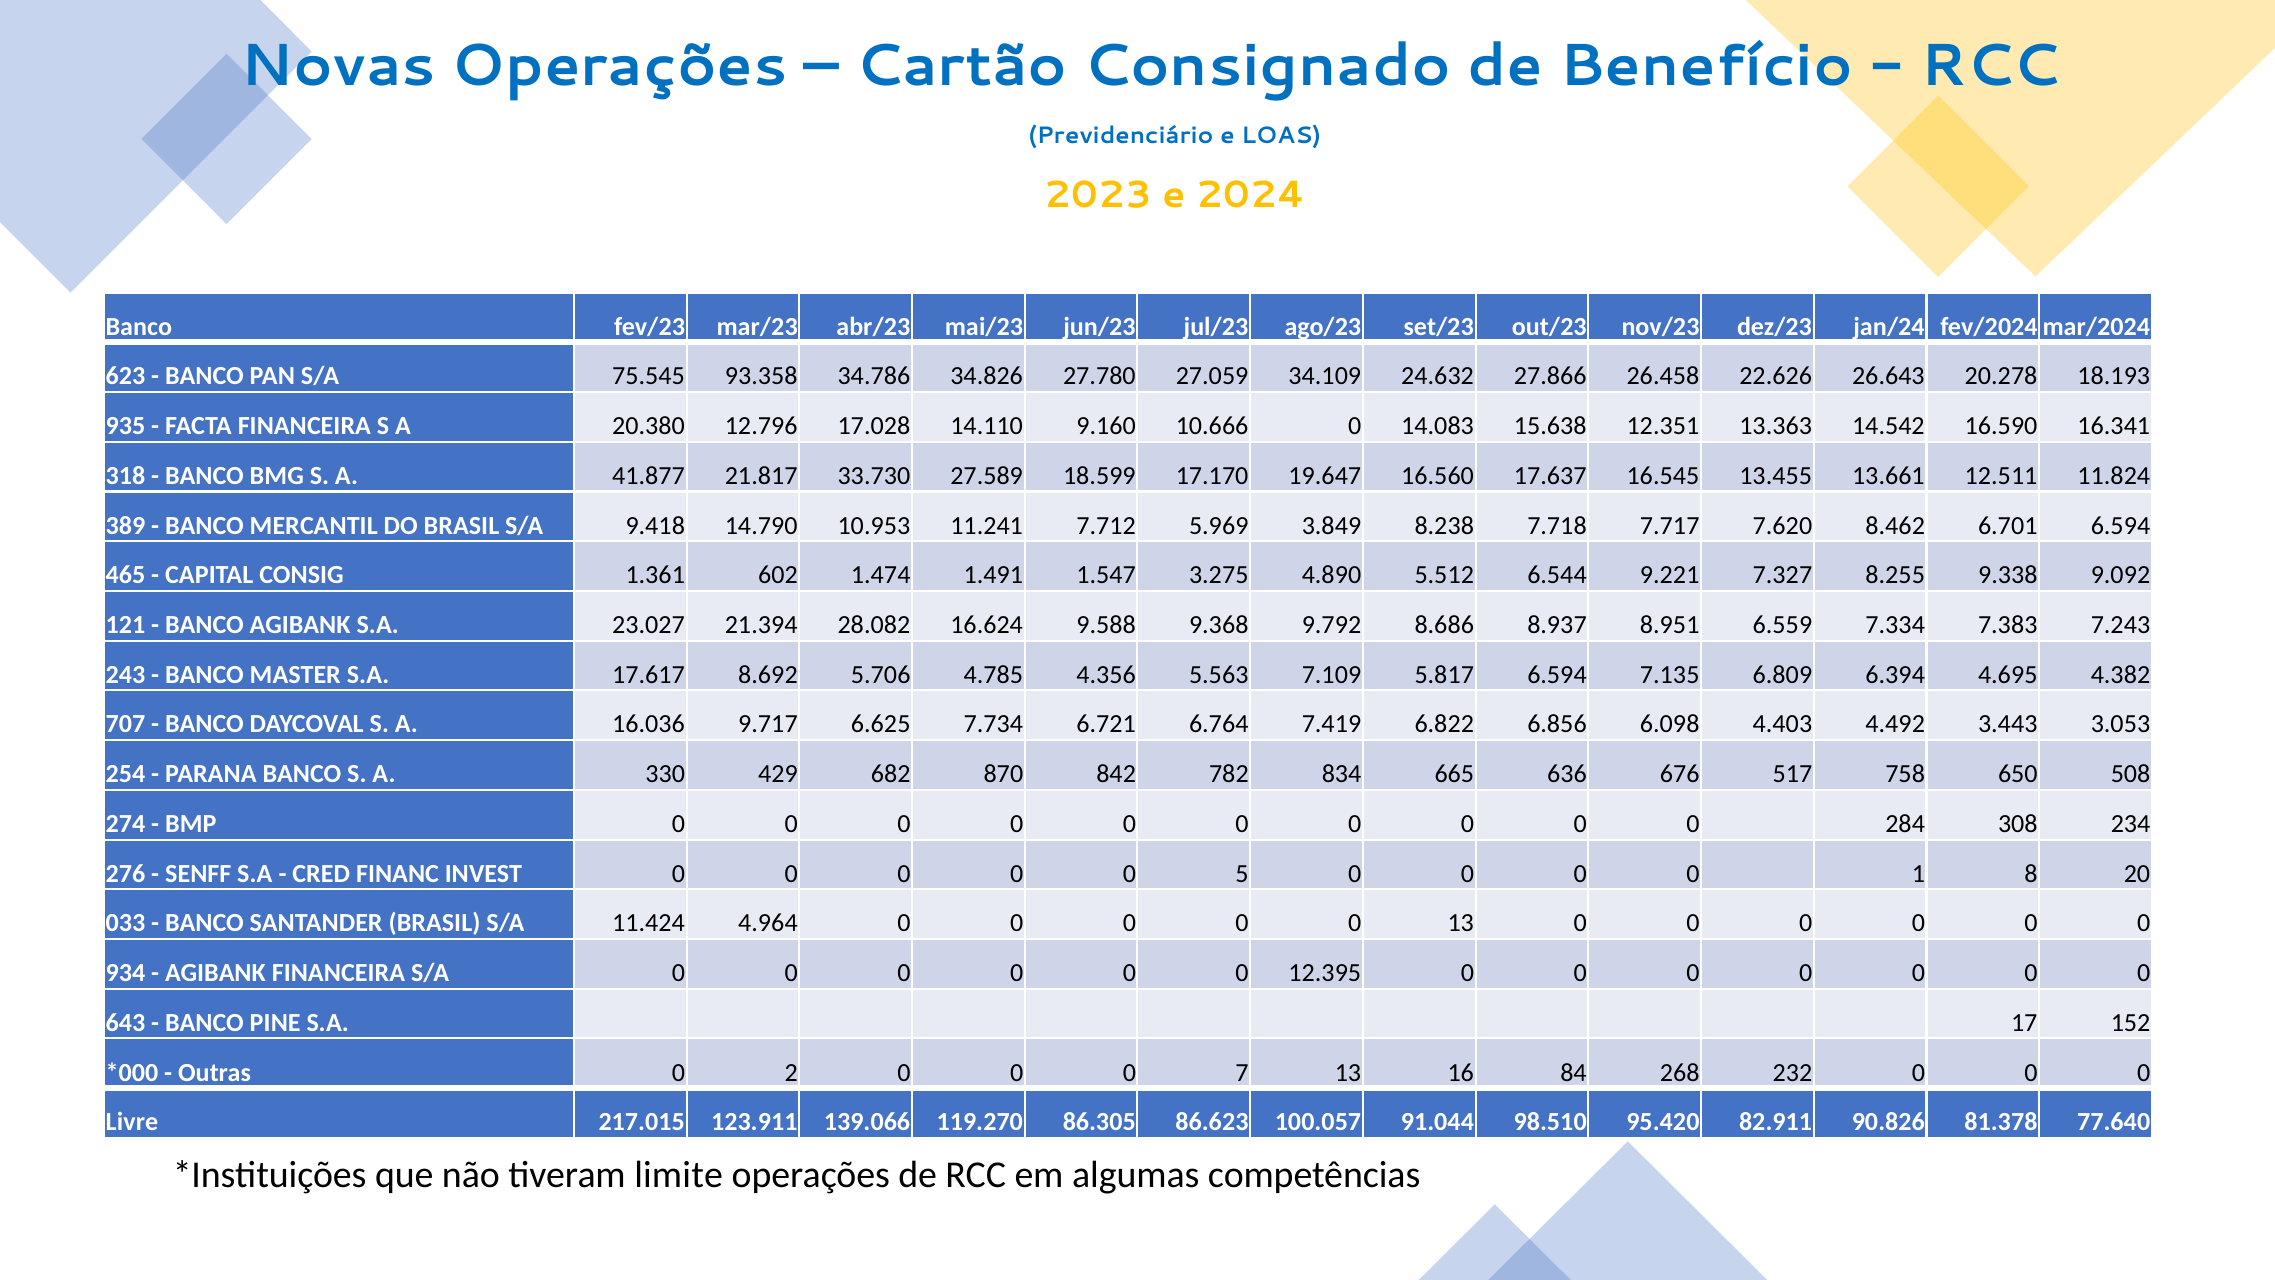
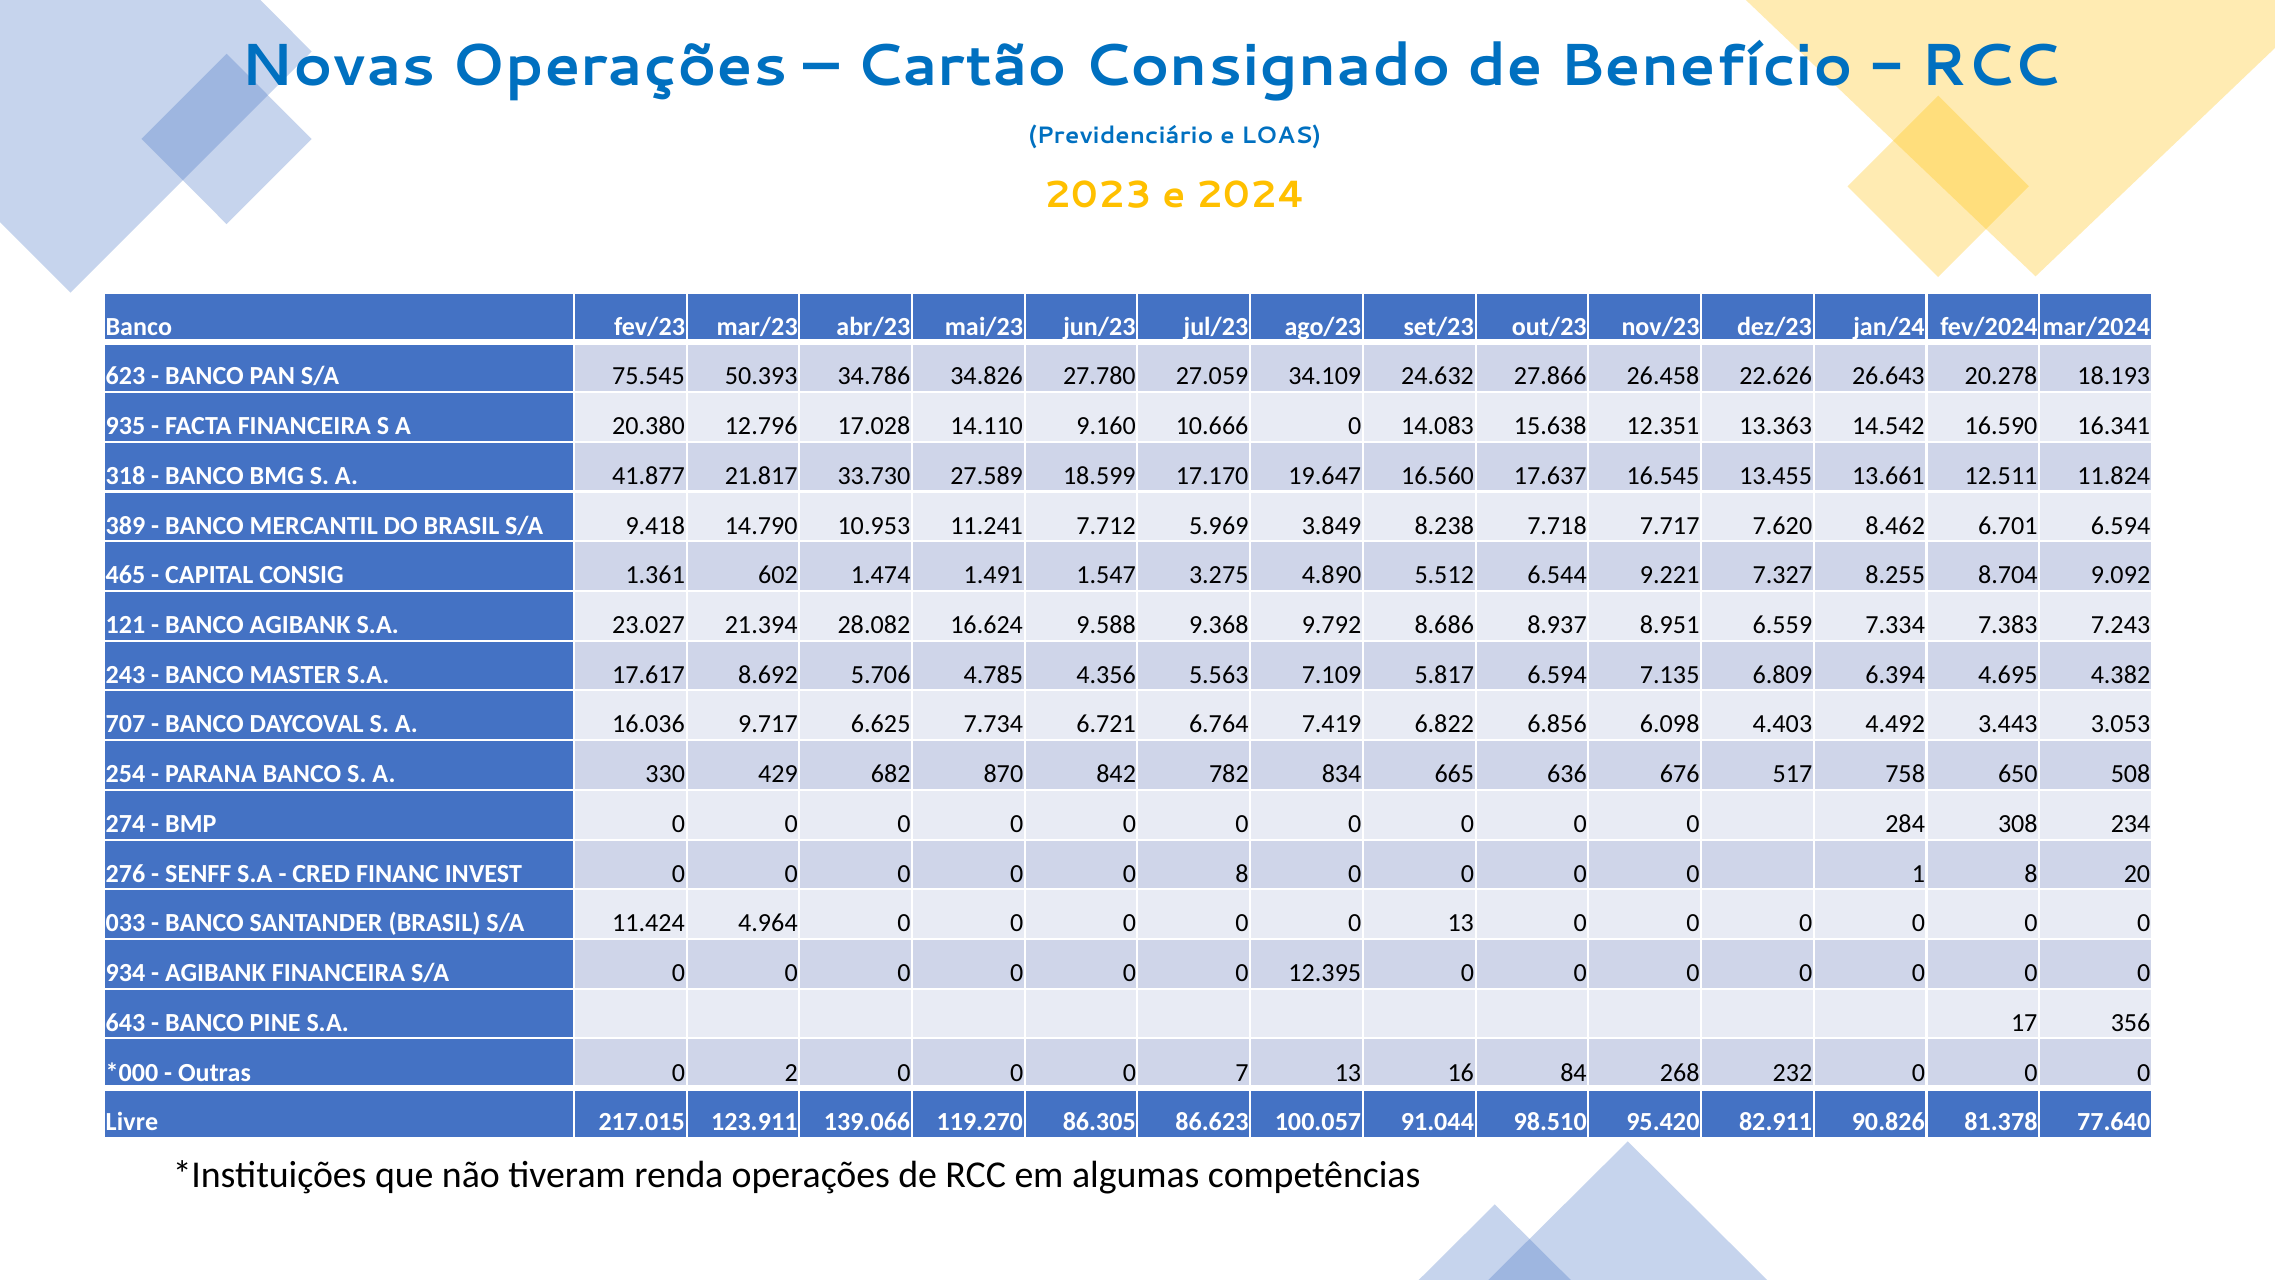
93.358: 93.358 -> 50.393 (761, 376)
9.338: 9.338 -> 8.704 (2008, 575)
0 5: 5 -> 8 (1242, 873)
152: 152 -> 356 (2131, 1022)
limite: limite -> renda (679, 1175)
